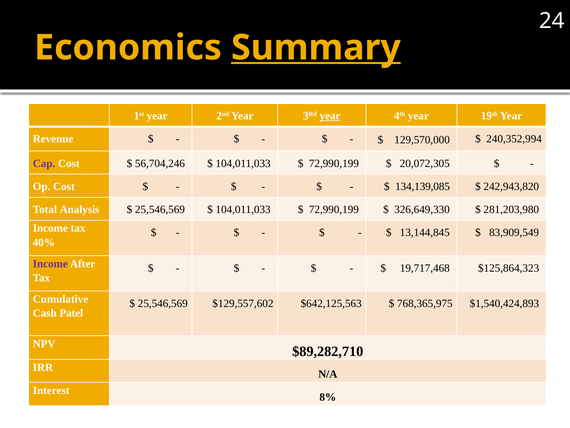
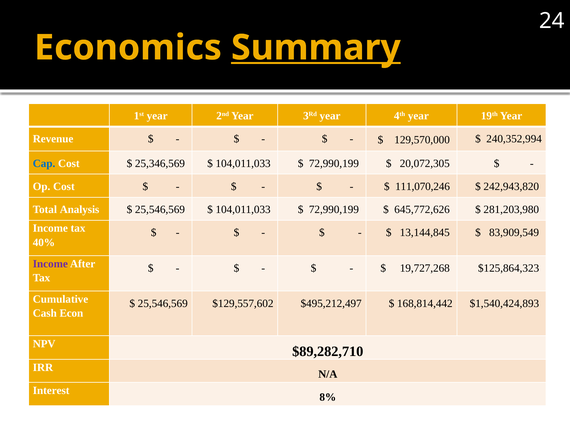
year underline: present -> none (330, 116)
Cap colour: purple -> blue (44, 163)
56,704,246: 56,704,246 -> 25,346,569 (160, 163)
134,139,085: 134,139,085 -> 111,070,246 (423, 186)
326,649,330: 326,649,330 -> 645,772,626 (422, 209)
19,717,468: 19,717,468 -> 19,727,268 (425, 268)
$642,125,563: $642,125,563 -> $495,212,497 (331, 303)
768,365,975: 768,365,975 -> 168,814,442 (425, 303)
Patel: Patel -> Econ (71, 313)
